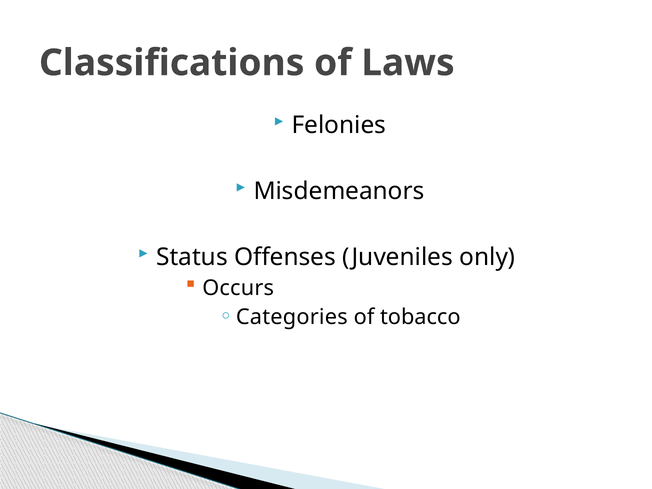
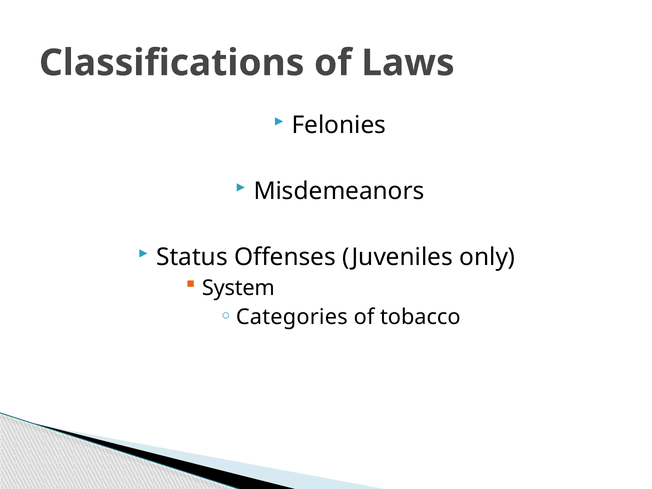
Occurs: Occurs -> System (238, 288)
